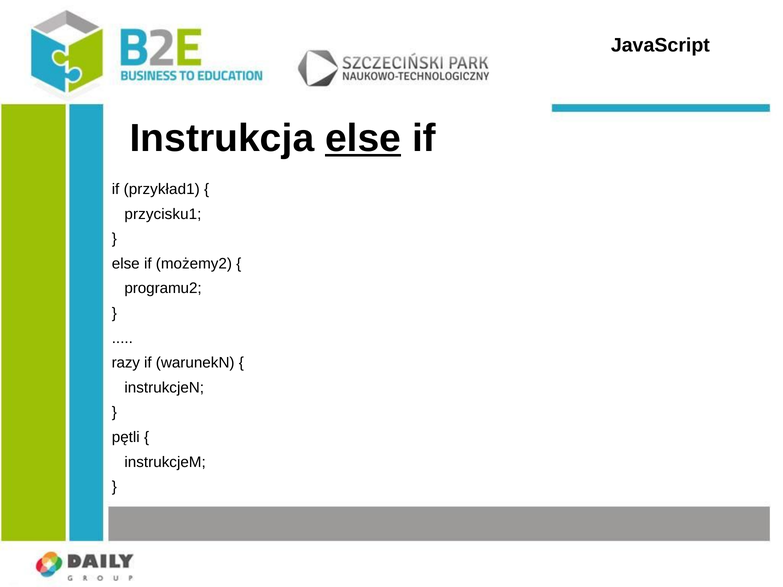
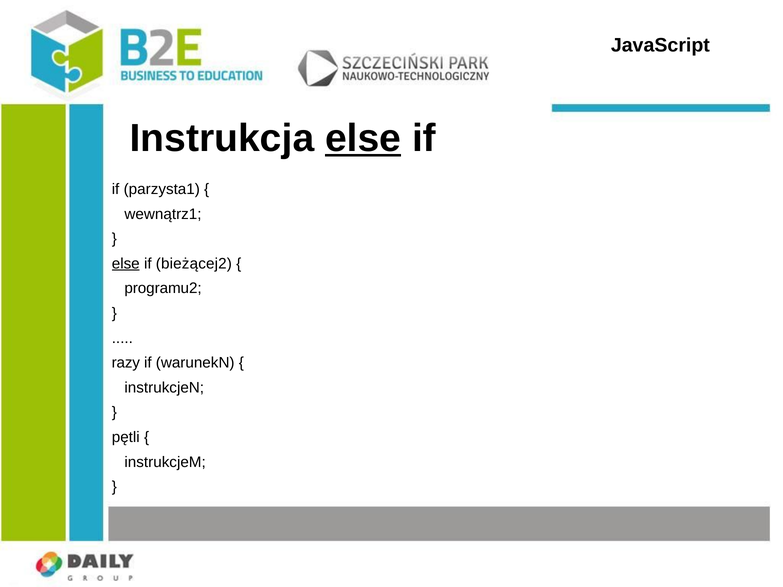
przykład1: przykład1 -> parzysta1 (162, 189)
przycisku1: przycisku1 -> wewnątrz1 (163, 214)
else underline: none -> present (126, 264)
możemy2: możemy2 -> bieżącej2 (194, 264)
